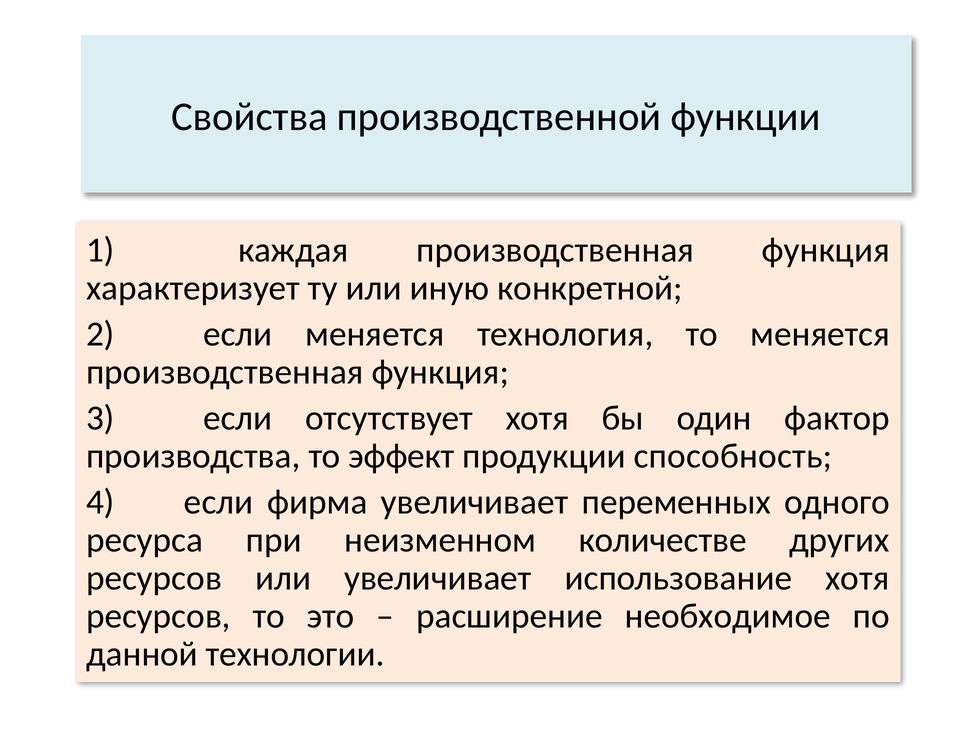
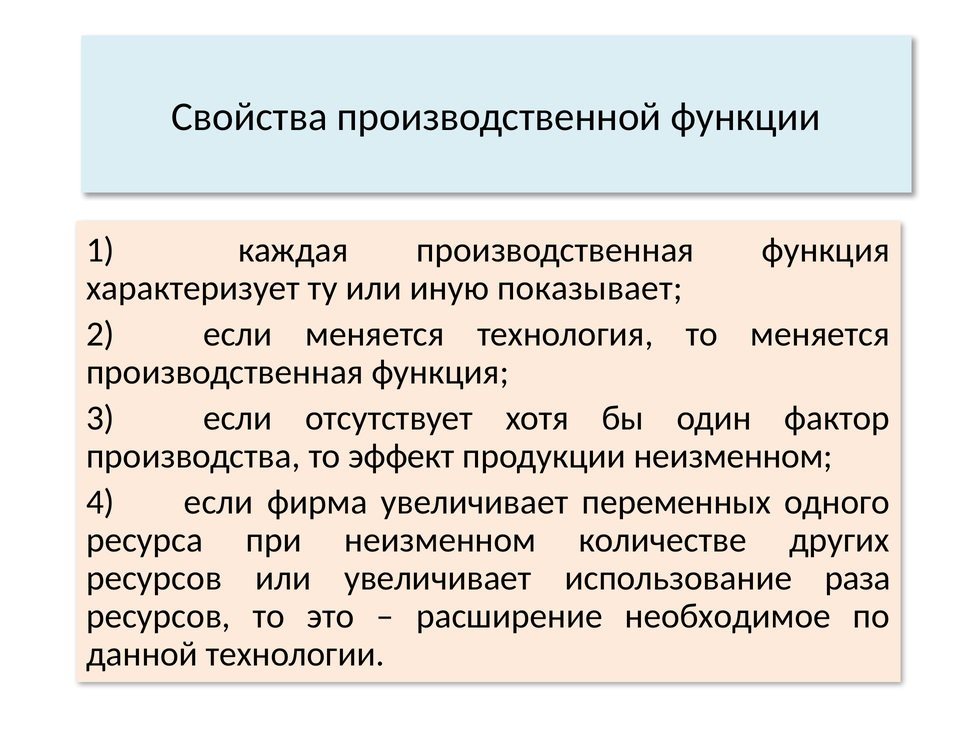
конкретной: конкретной -> показывает (590, 288)
продукции способность: способность -> неизменном (733, 456)
использование хотя: хотя -> раза (858, 578)
